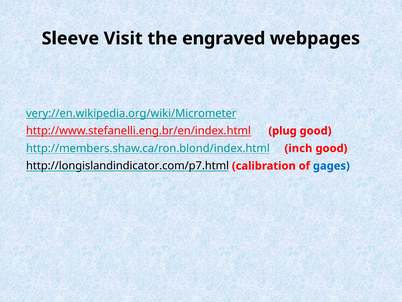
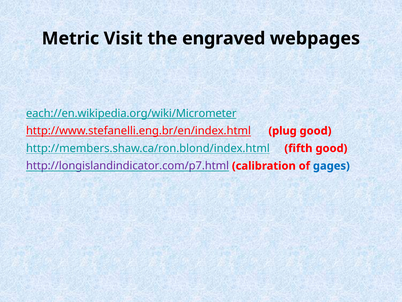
Sleeve: Sleeve -> Metric (70, 38)
very://en.wikipedia.org/wiki/Micrometer: very://en.wikipedia.org/wiki/Micrometer -> each://en.wikipedia.org/wiki/Micrometer (131, 113)
inch: inch -> fifth (298, 148)
http://longislandindicator.com/p7.html colour: black -> purple (128, 166)
